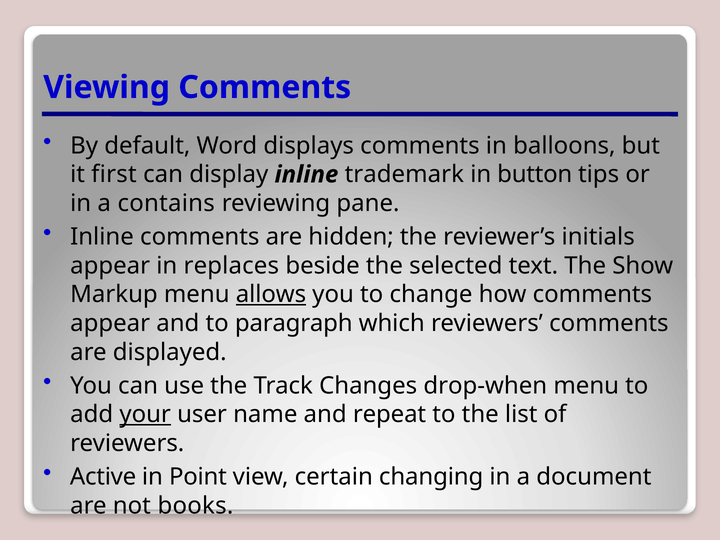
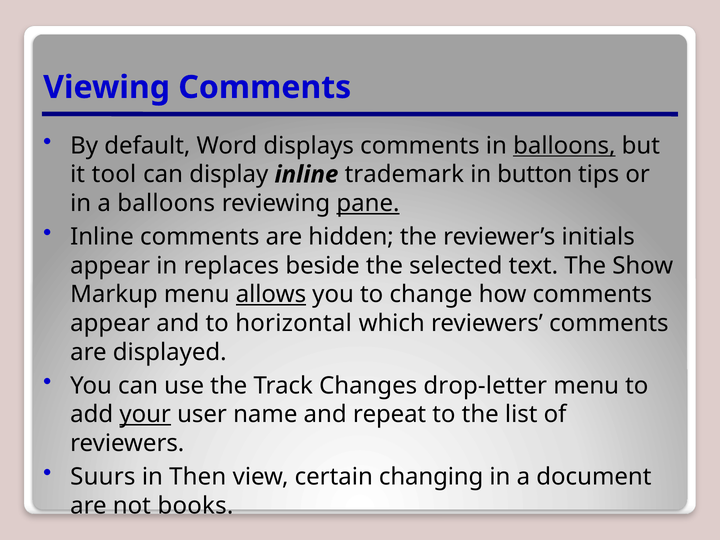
balloons underline: none -> present (564, 146)
first: first -> tool (114, 174)
a contains: contains -> balloons (166, 203)
pane underline: none -> present (368, 203)
paragraph: paragraph -> horizontal (294, 323)
drop-when: drop-when -> drop-letter (485, 386)
Active: Active -> Suurs (103, 477)
Point: Point -> Then (198, 477)
